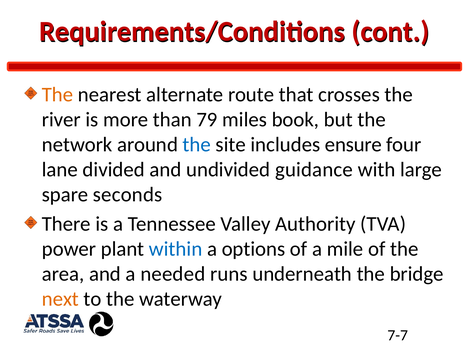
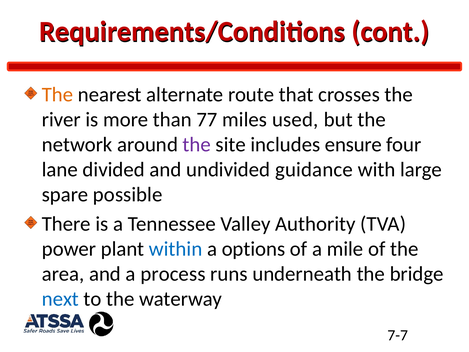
79: 79 -> 77 (207, 119)
book: book -> used (295, 119)
the colour: blue -> purple (197, 145)
seconds: seconds -> possible (128, 195)
needed: needed -> process (173, 274)
next colour: orange -> blue (60, 299)
